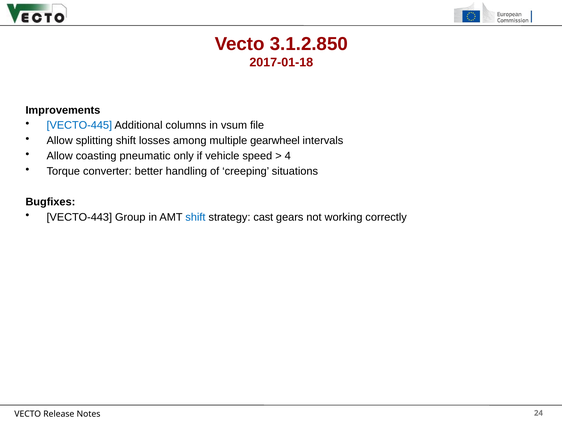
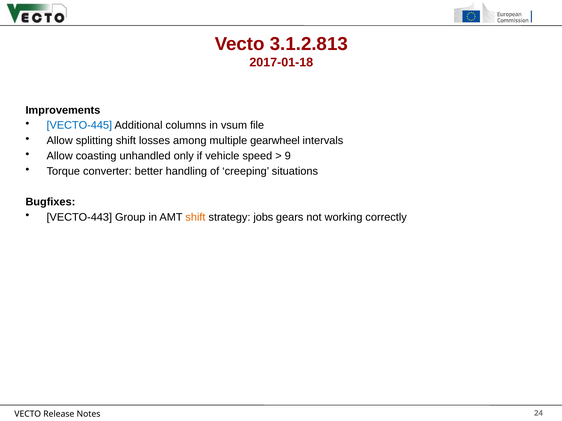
3.1.2.850: 3.1.2.850 -> 3.1.2.813 (309, 44)
pneumatic: pneumatic -> unhandled (145, 156)
4: 4 -> 9 (288, 156)
shift colour: blue -> orange (195, 217)
cast: cast -> jobs (263, 217)
